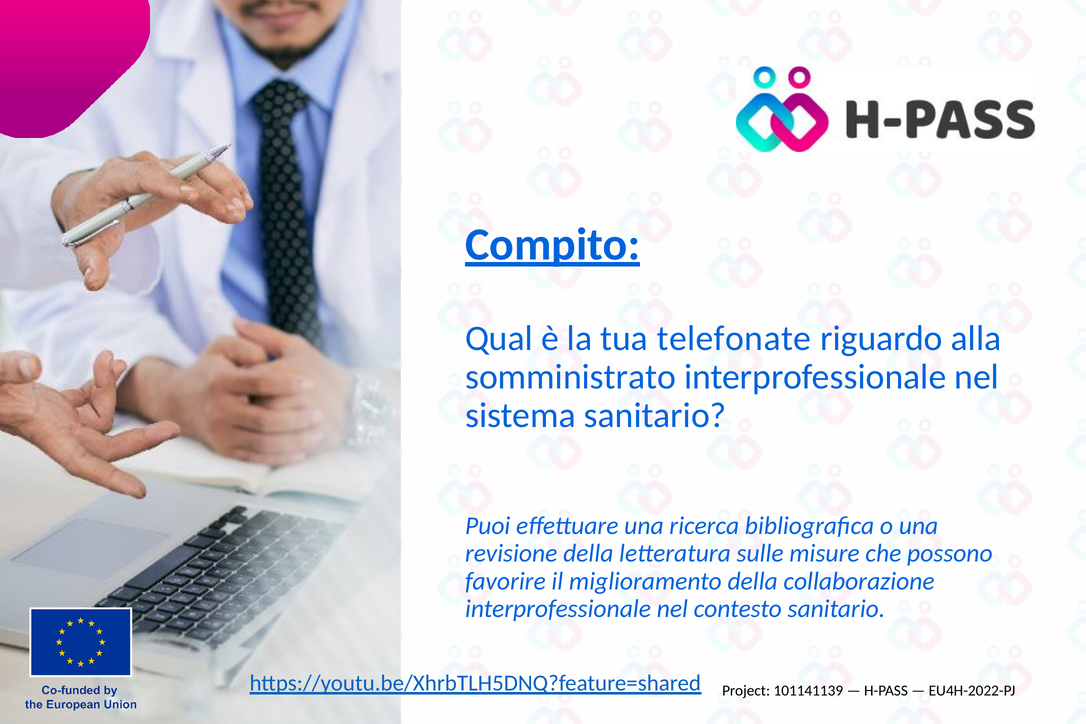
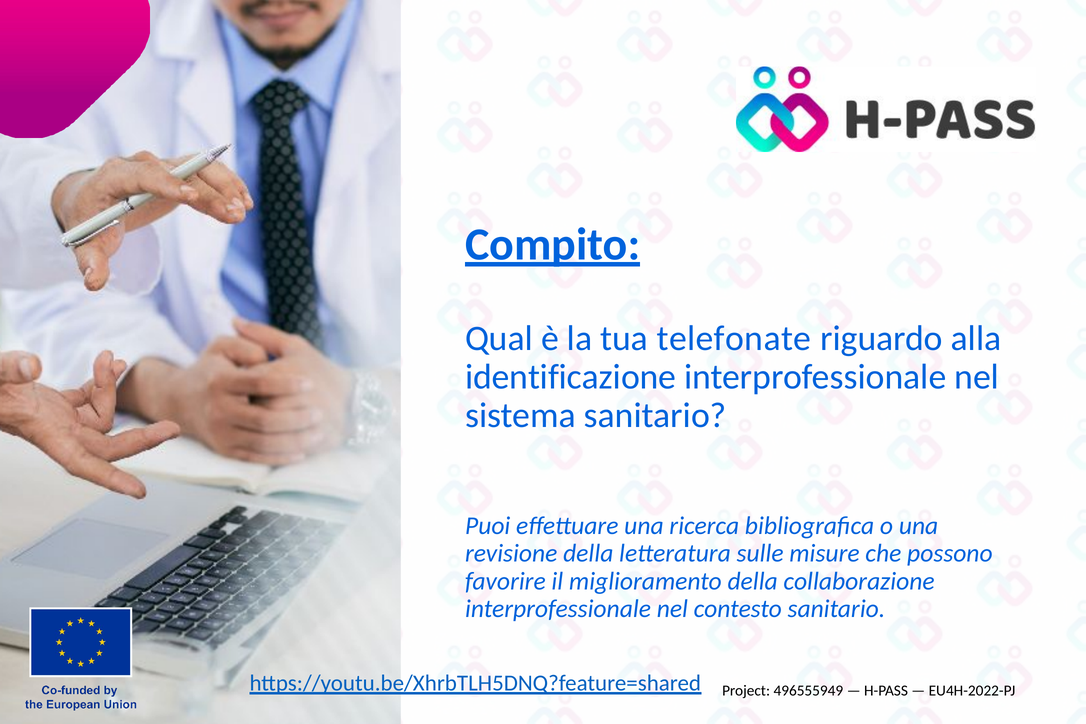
somministrato: somministrato -> identificazione (571, 377)
101141139: 101141139 -> 496555949 (808, 690)
